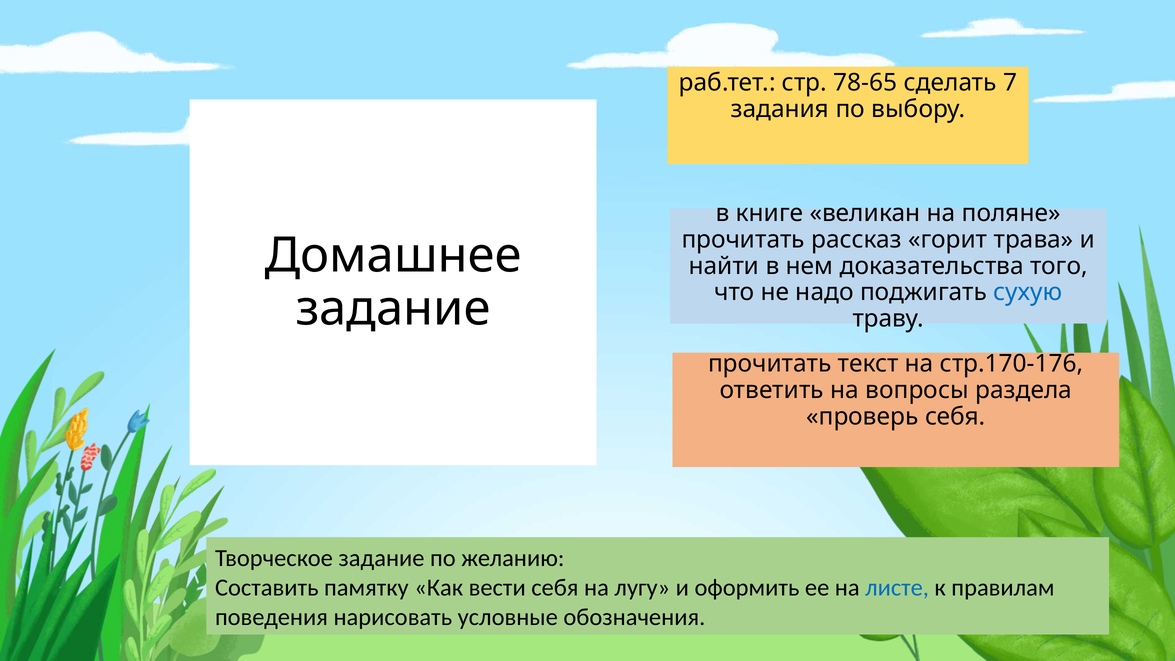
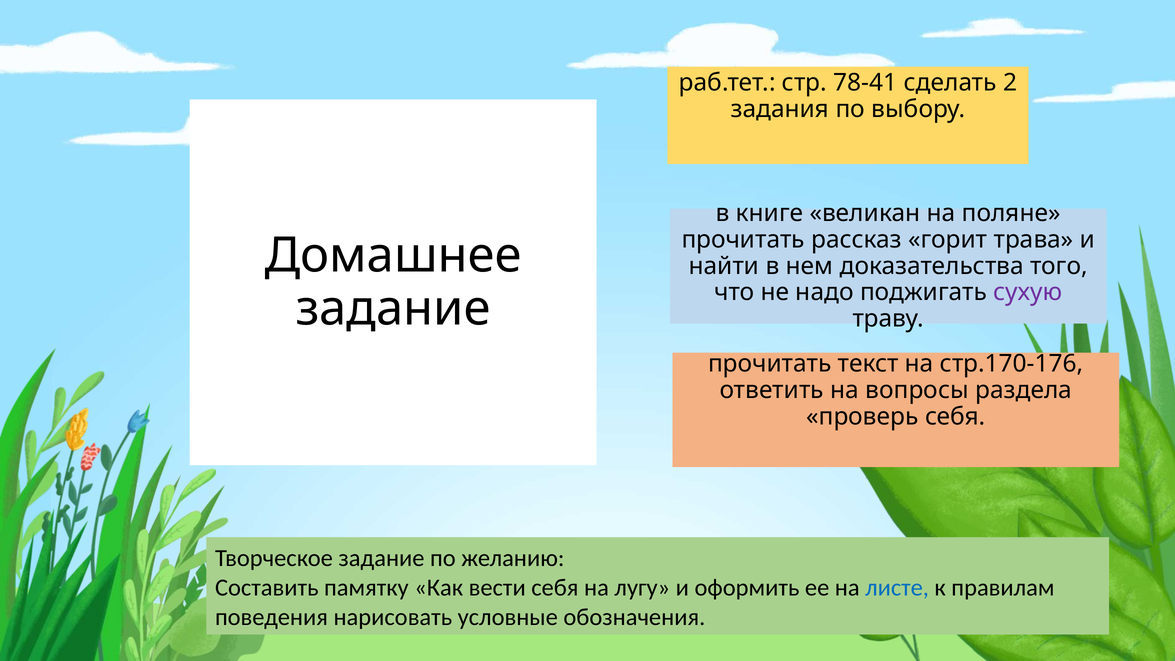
78-65: 78-65 -> 78-41 (865, 83)
7: 7 -> 2 (1010, 83)
сухую colour: blue -> purple (1028, 292)
